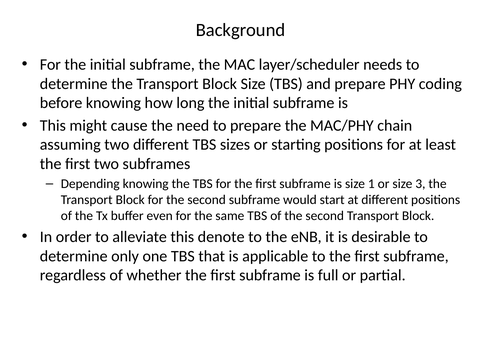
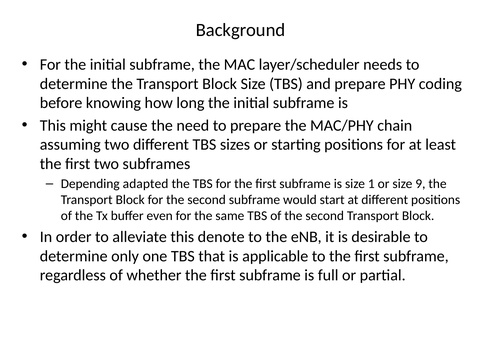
Depending knowing: knowing -> adapted (146, 184)
3: 3 -> 9 (420, 184)
